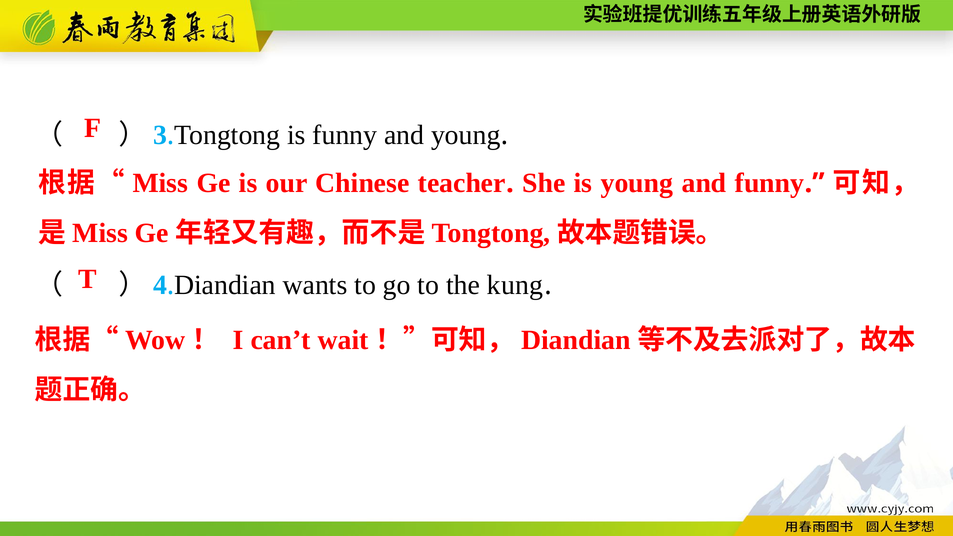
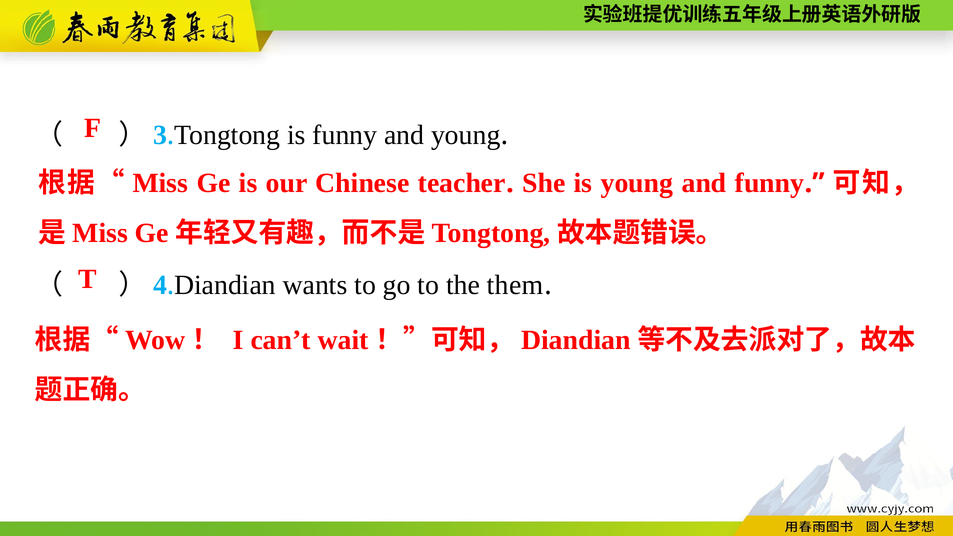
kung: kung -> them (515, 285)
